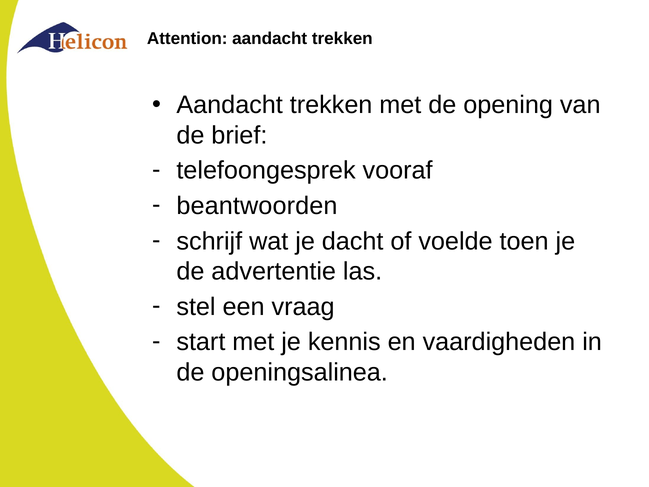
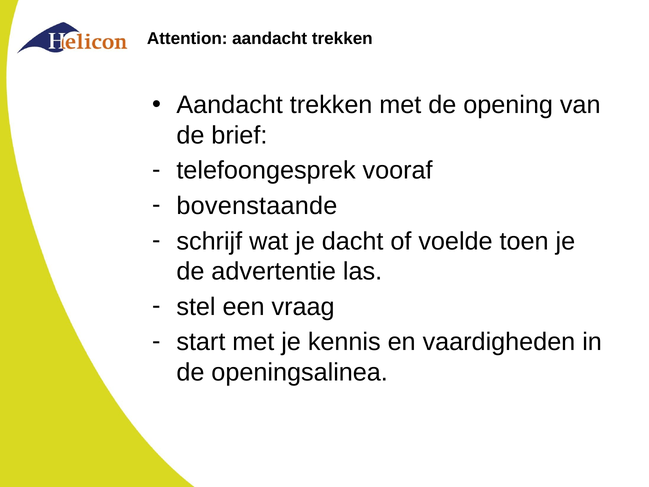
beantwoorden: beantwoorden -> bovenstaande (257, 206)
